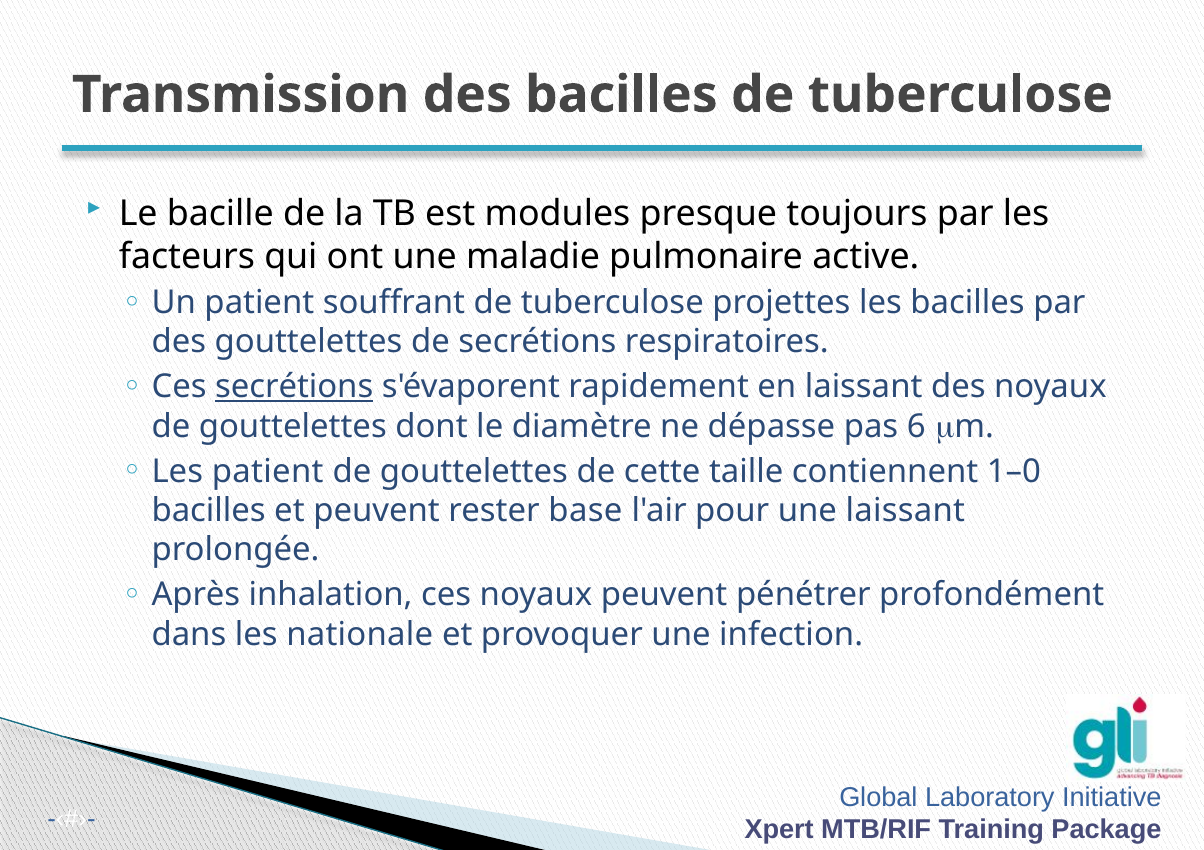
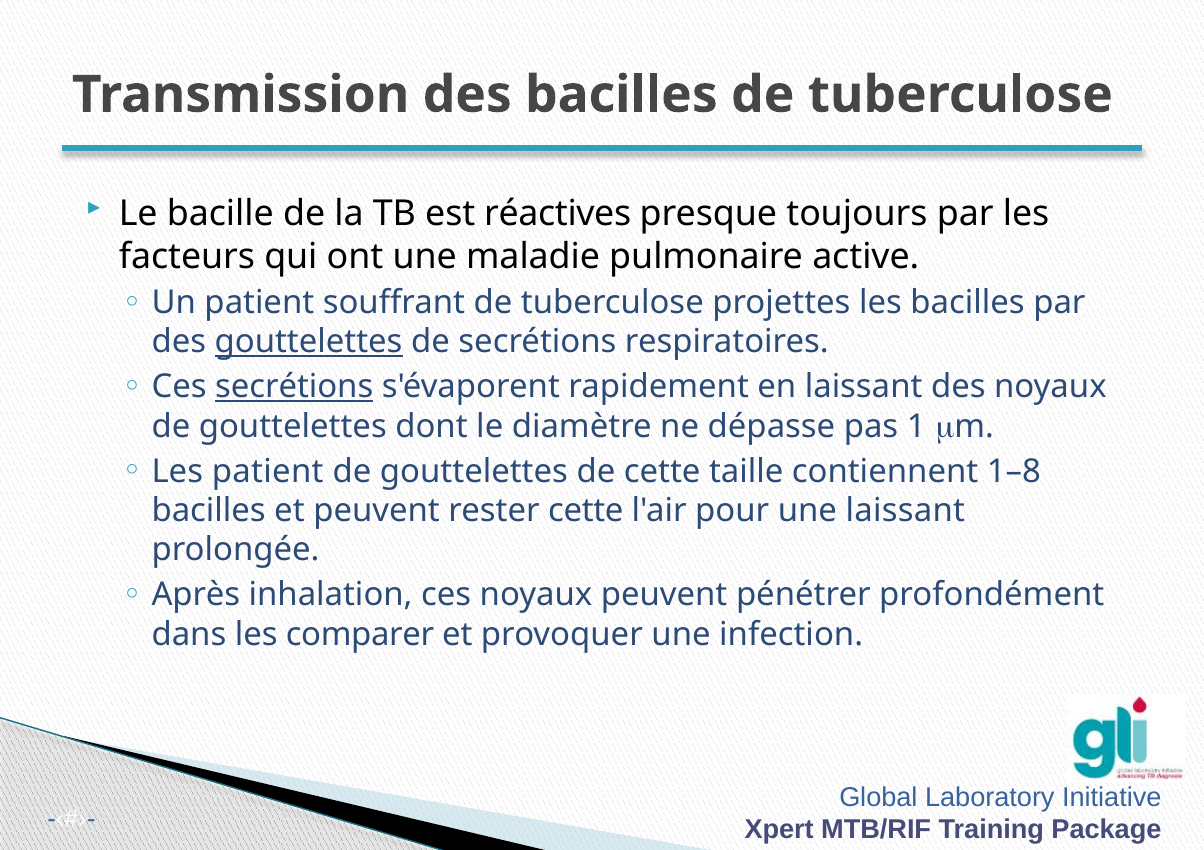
modules: modules -> réactives (558, 213)
gouttelettes underline: none -> present (309, 342)
6: 6 -> 1 (916, 426)
1–0: 1–0 -> 1–8 (1014, 471)
rester base: base -> cette (586, 510)
nationale: nationale -> comparer (360, 634)
